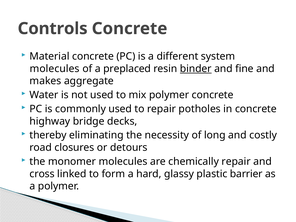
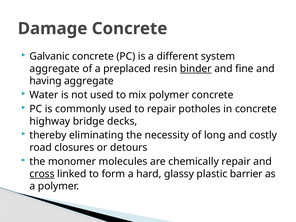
Controls: Controls -> Damage (53, 29)
Material: Material -> Galvanic (50, 56)
molecules: molecules -> aggregate (55, 69)
makes: makes -> having (46, 81)
cross underline: none -> present (42, 174)
